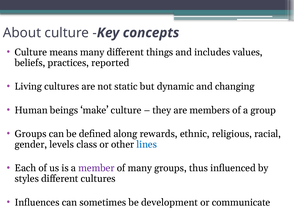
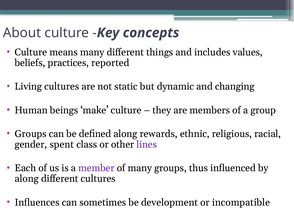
levels: levels -> spent (62, 144)
lines colour: blue -> purple (147, 144)
styles: styles -> along (27, 178)
communicate: communicate -> incompatible (241, 202)
